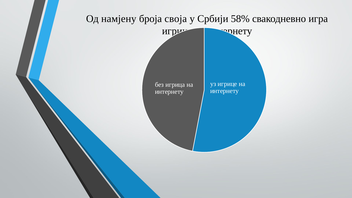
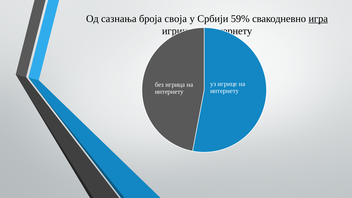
намјену: намјену -> сазнања (119, 19)
58%: 58% -> 59% (240, 19)
игра underline: none -> present (318, 19)
